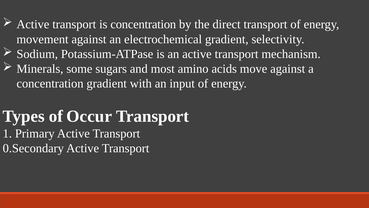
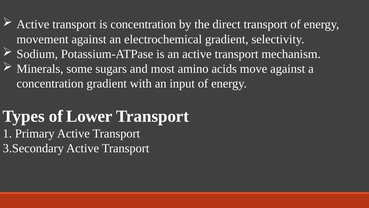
Occur: Occur -> Lower (89, 116)
0.Secondary: 0.Secondary -> 3.Secondary (33, 148)
